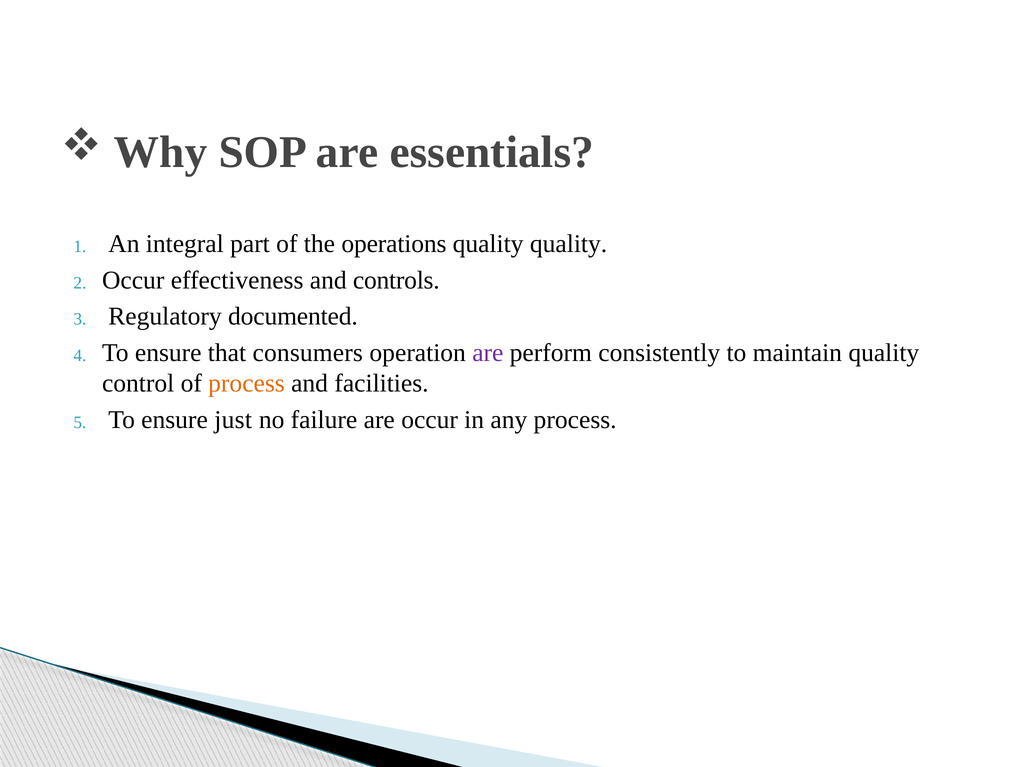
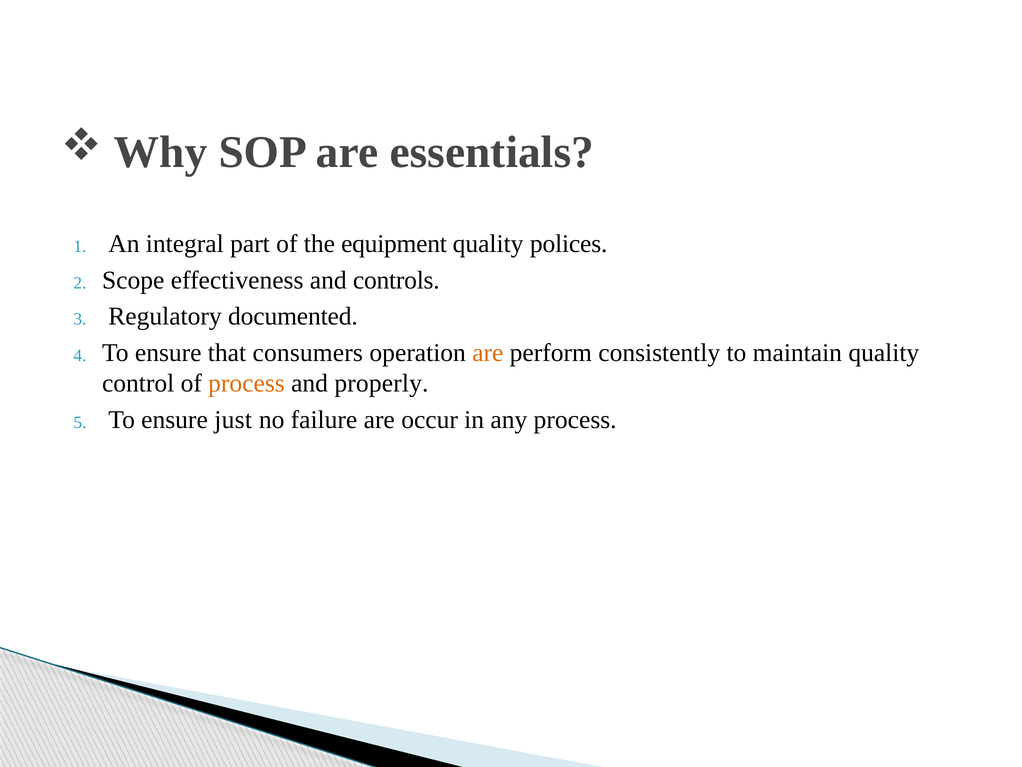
operations: operations -> equipment (394, 244)
quality quality: quality -> polices (569, 244)
Occur: Occur -> Scope (133, 280)
are colour: purple -> orange (488, 353)
facilities: facilities -> properly (381, 383)
